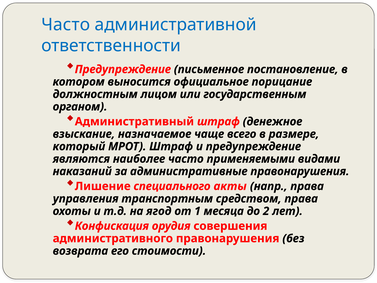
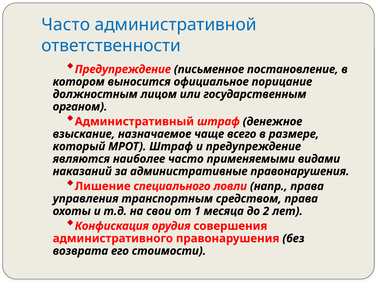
акты: акты -> ловли (230, 186)
ягод: ягод -> свои (159, 211)
